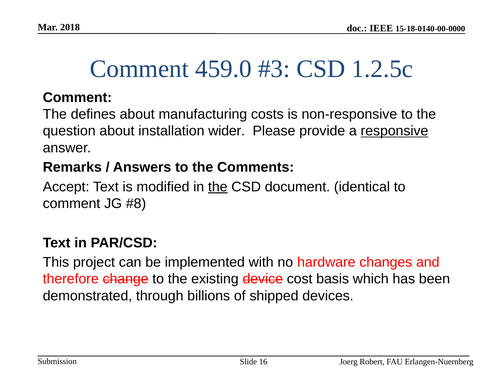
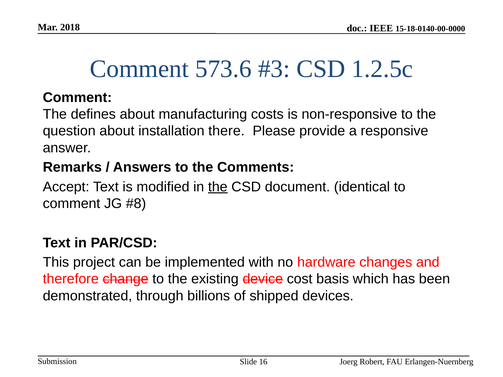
459.0: 459.0 -> 573.6 (223, 69)
wider: wider -> there (227, 131)
responsive underline: present -> none (394, 131)
